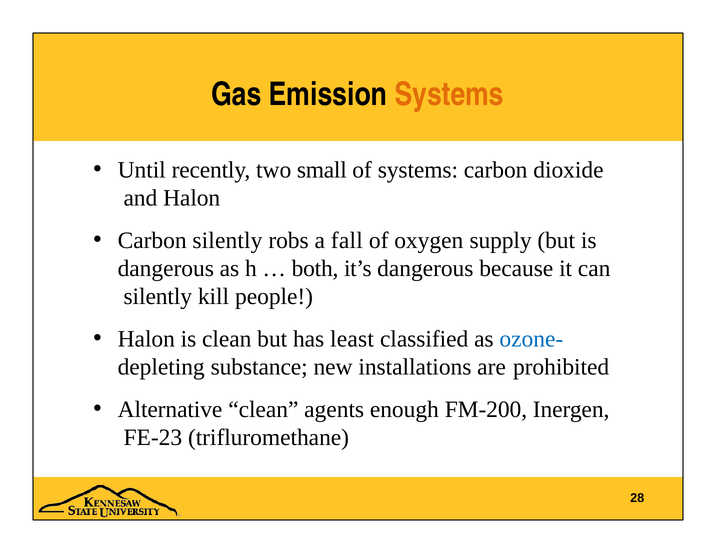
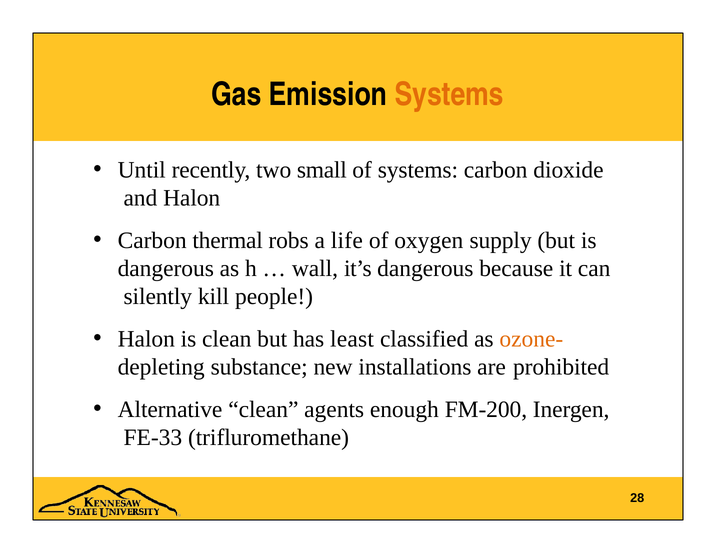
Carbon silently: silently -> thermal (228, 240)
fall: fall -> life (347, 240)
both: both -> wall (315, 269)
ozone- colour: blue -> orange (531, 339)
FE-23: FE-23 -> FE-33 (153, 438)
